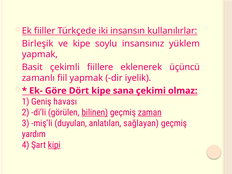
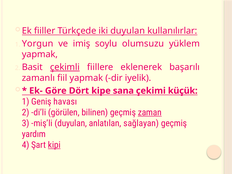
iki insansın: insansın -> duyulan (128, 31)
Birleşik: Birleşik -> Yorgun (38, 44)
ve kipe: kipe -> imiş (82, 44)
insansınız: insansınız -> olumsuzu (143, 44)
çekimli underline: none -> present (65, 67)
üçüncü: üçüncü -> başarılı (185, 67)
olmaz: olmaz -> küçük (183, 91)
bilinen underline: present -> none (95, 112)
